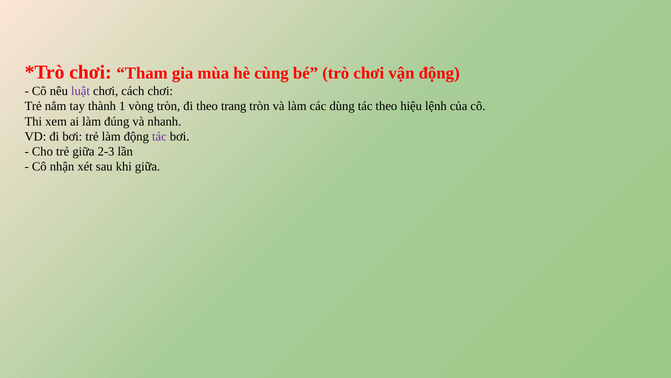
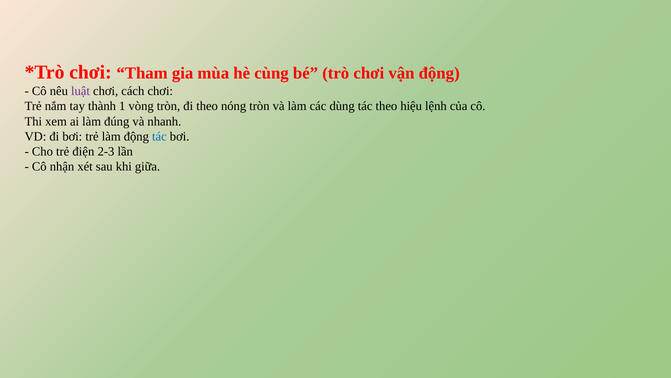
trang: trang -> nóng (234, 106)
tác colour: purple -> blue (159, 136)
trẻ giữa: giữa -> điện (83, 151)
